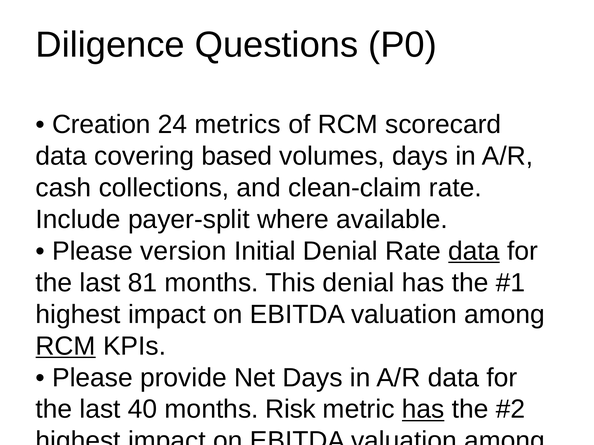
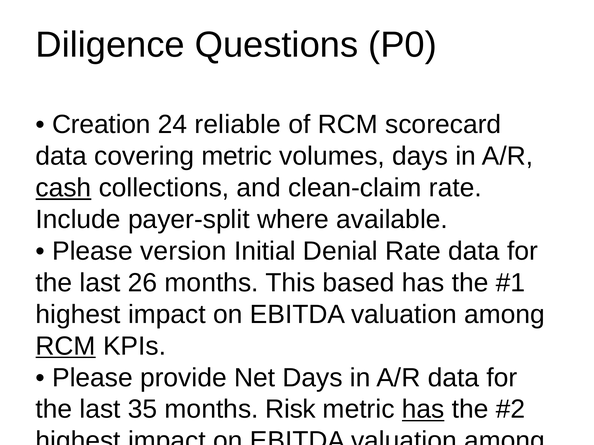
metrics: metrics -> reliable (238, 125)
covering based: based -> metric (237, 156)
cash underline: none -> present (63, 188)
data underline: present -> none (474, 251)
81: 81 -> 26 (143, 283)
This denial: denial -> based (359, 283)
40: 40 -> 35 (143, 410)
